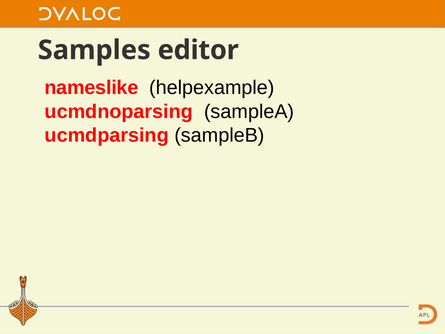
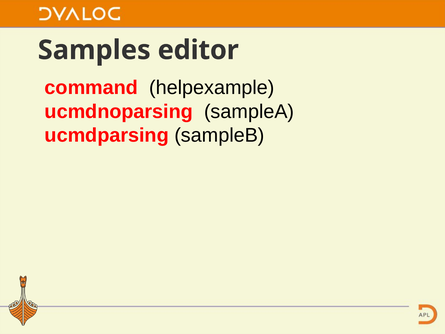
nameslike: nameslike -> command (91, 88)
